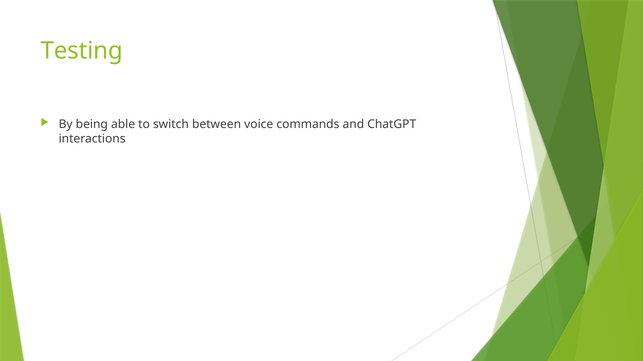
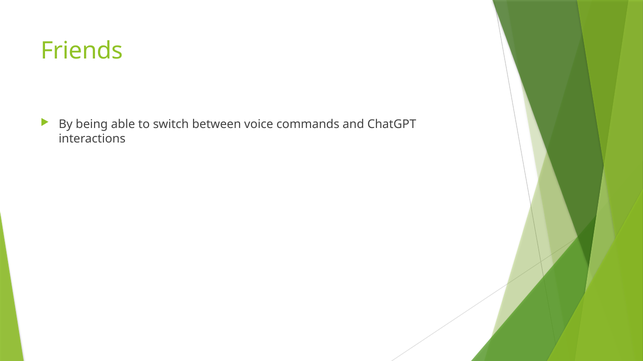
Testing: Testing -> Friends (82, 51)
